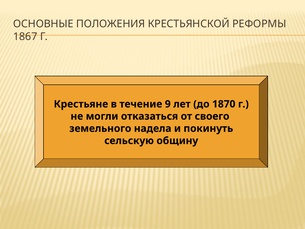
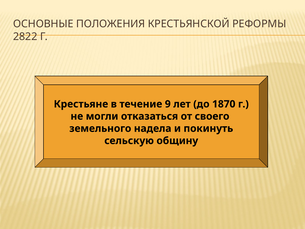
1867: 1867 -> 2822 (25, 37)
